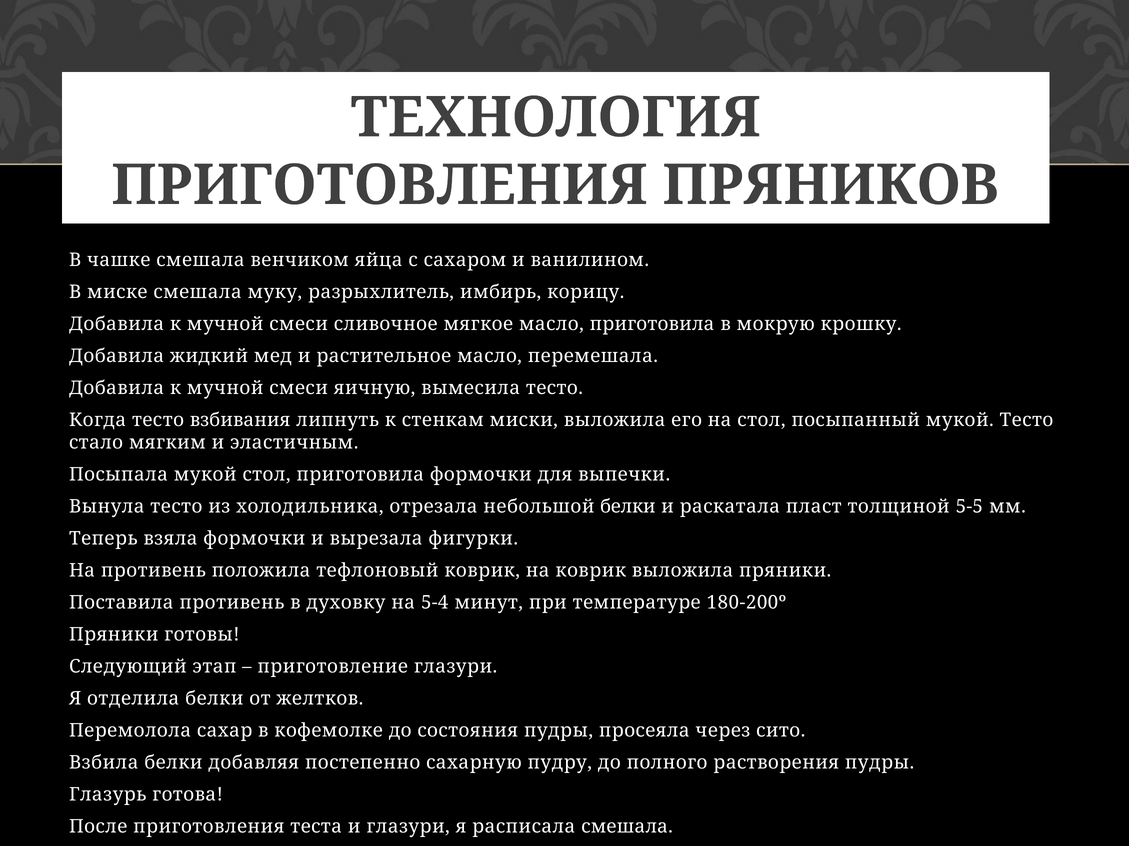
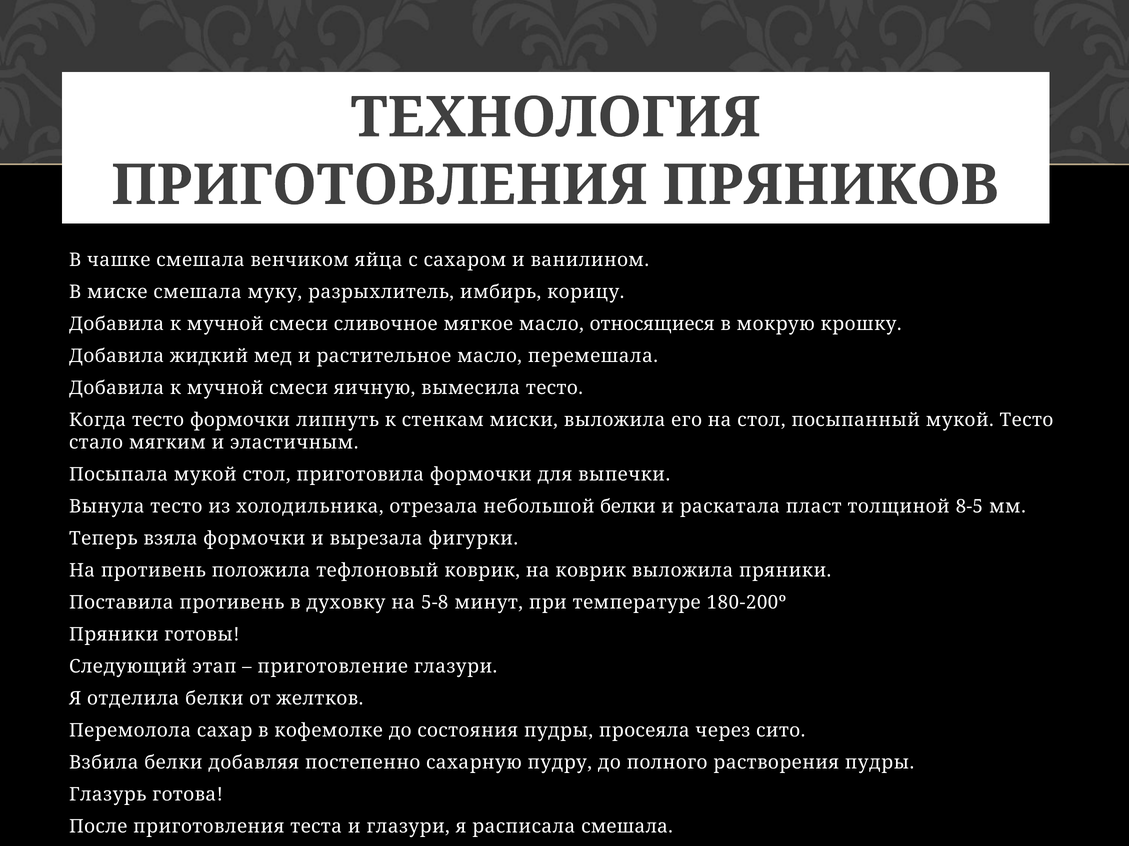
масло приготовила: приготовила -> относящиеся (652, 324)
тесто взбивания: взбивания -> формочки (240, 420)
5-5: 5-5 -> 8-5 (969, 507)
5-4: 5-4 -> 5-8 (435, 603)
